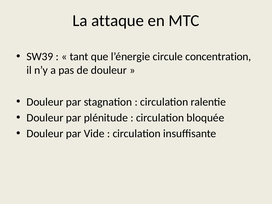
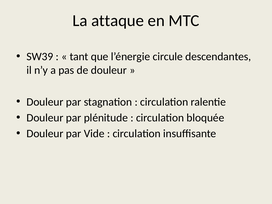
concentration: concentration -> descendantes (218, 57)
